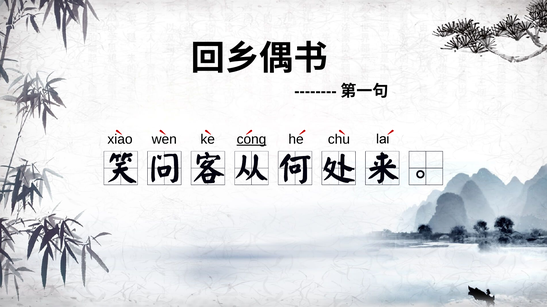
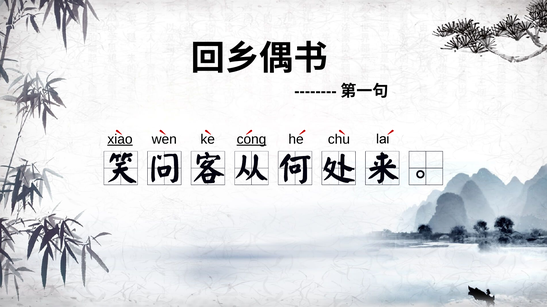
xiao underline: none -> present (120, 140)
